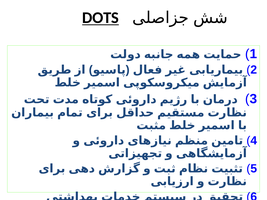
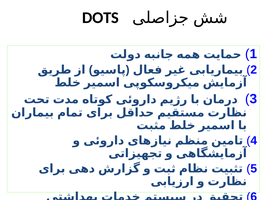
DOTS underline: present -> none (101, 18)
